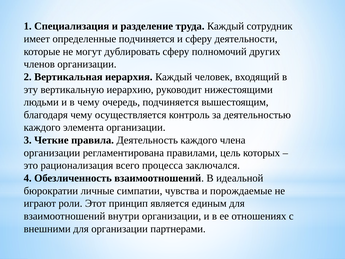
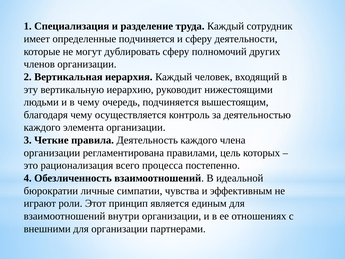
заключался: заключался -> постепенно (213, 165)
порождаемые: порождаемые -> эффективным (241, 191)
